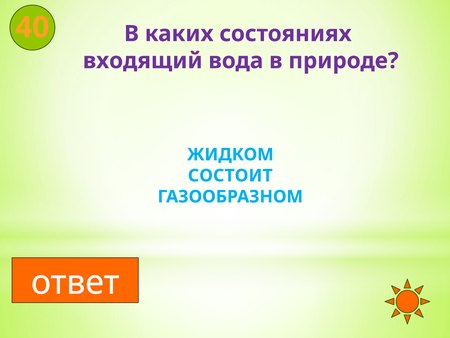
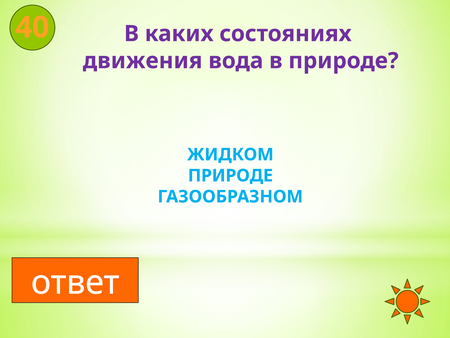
входящий: входящий -> движения (143, 61)
СОСТОИТ: СОСТОИТ -> ПРИРОДЕ (230, 175)
